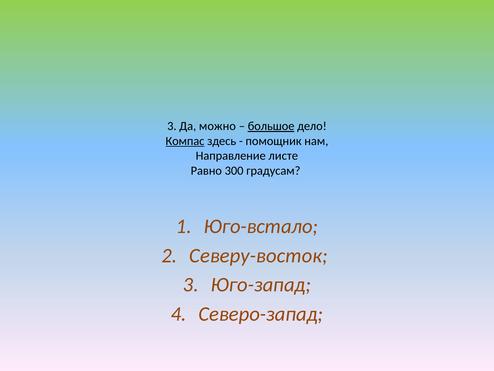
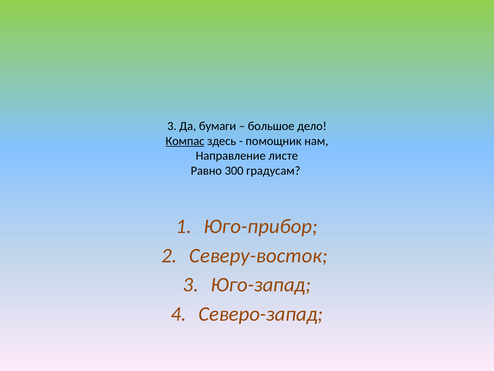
можно: можно -> бумаги (218, 126)
большое underline: present -> none (271, 126)
Юго-встало: Юго-встало -> Юго-прибор (261, 226)
